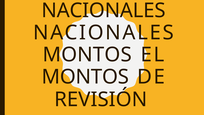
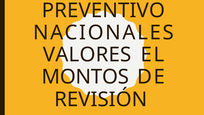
NACIONALES: NACIONALES -> PREVENTIVO (103, 10)
MONTOS: MONTOS -> VALORES (87, 55)
